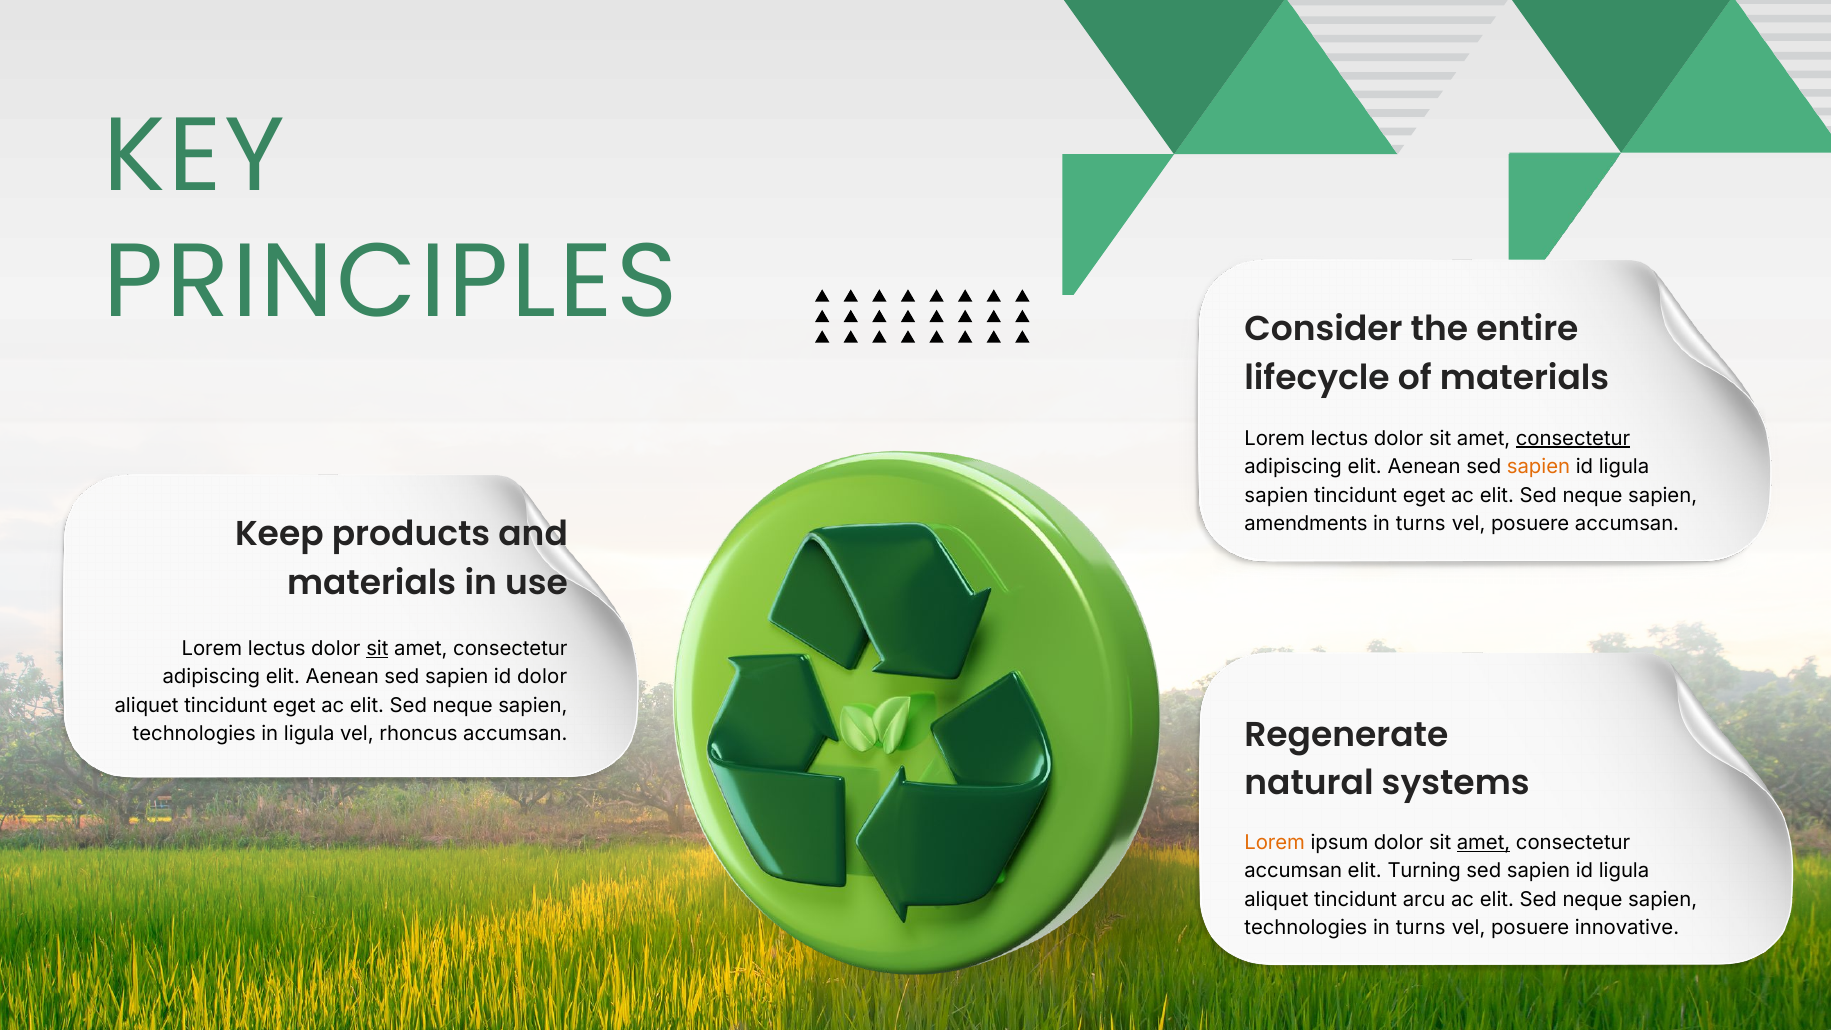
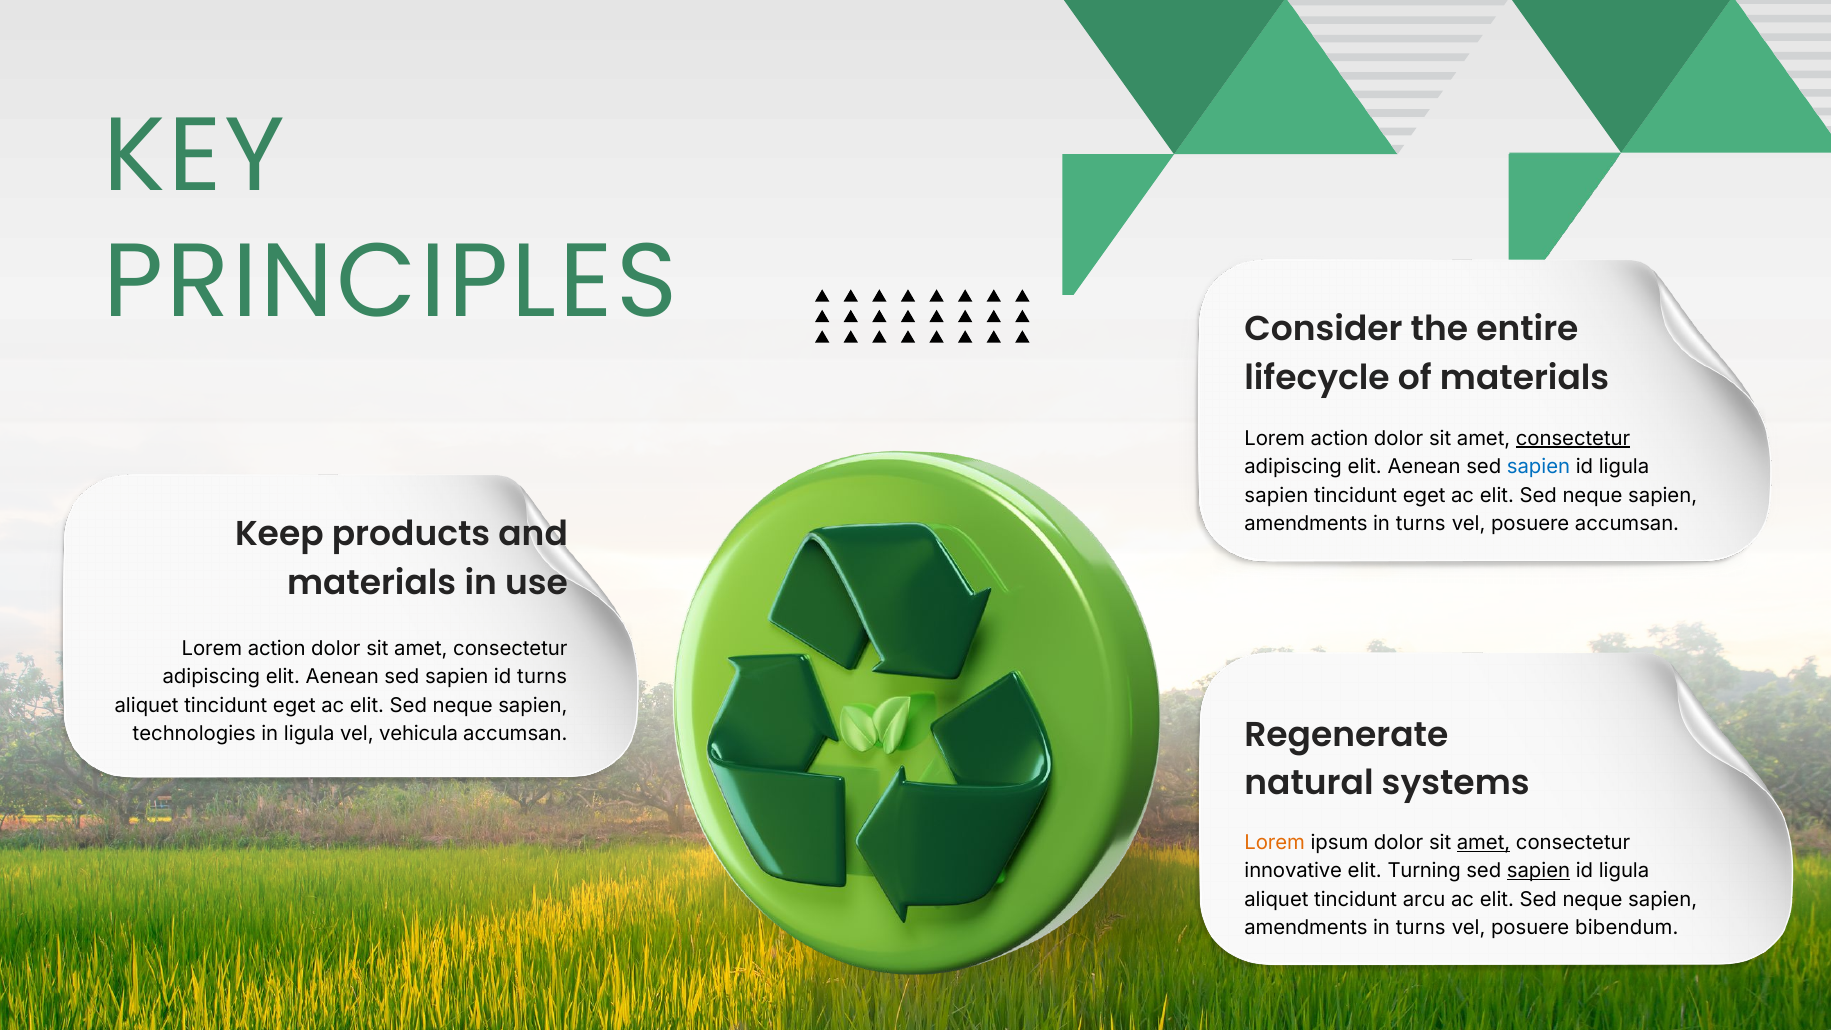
lectus: lectus -> action (1340, 438)
sapien colour: orange -> blue (1539, 467)
lectus: lectus -> action (277, 649)
sit underline: present -> none (377, 649)
id dolor: dolor -> turns (542, 677)
rhoncus: rhoncus -> vehicula (419, 734)
accumsan: accumsan -> innovative (1293, 871)
sapien underline: none -> present (1539, 871)
technologies: technologies -> amendments (1306, 928)
innovative: innovative -> bibendum (1627, 928)
